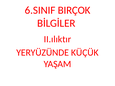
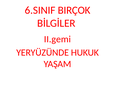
II.ılıktır: II.ılıktır -> II.gemi (57, 39)
KÜÇÜK: KÜÇÜK -> HUKUK (85, 53)
